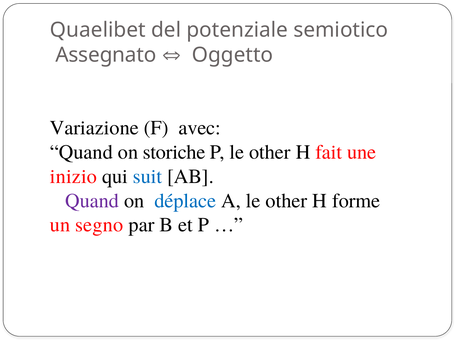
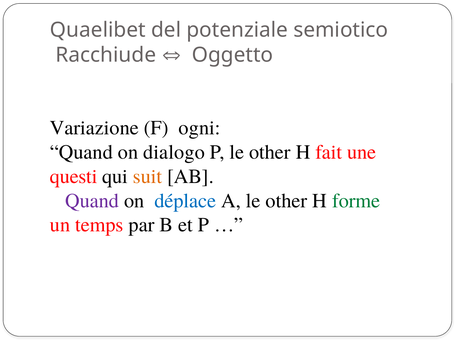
Assegnato: Assegnato -> Racchiude (106, 55)
avec: avec -> ogni (200, 128)
storiche: storiche -> dialogo (174, 152)
inizio: inizio -> questi (74, 177)
suit colour: blue -> orange (147, 177)
forme colour: black -> green (356, 201)
segno: segno -> temps (99, 225)
